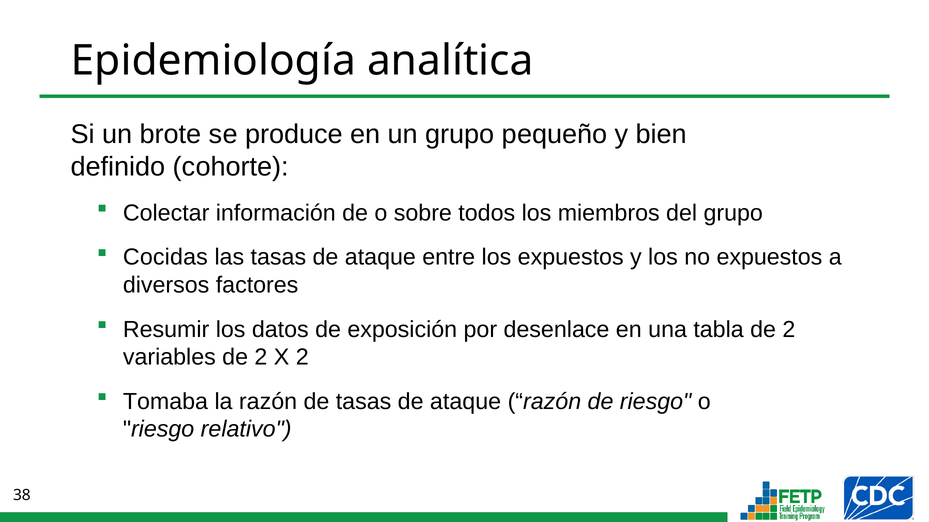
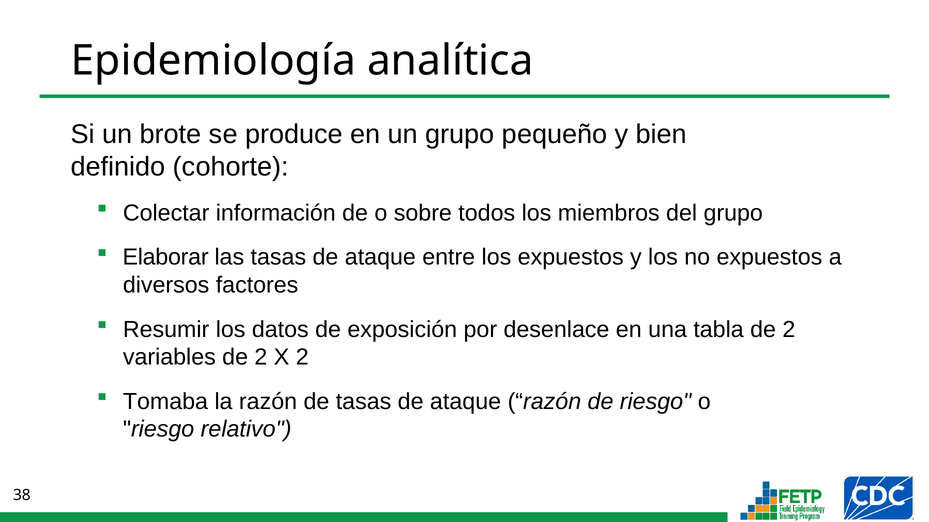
Cocidas: Cocidas -> Elaborar (166, 258)
